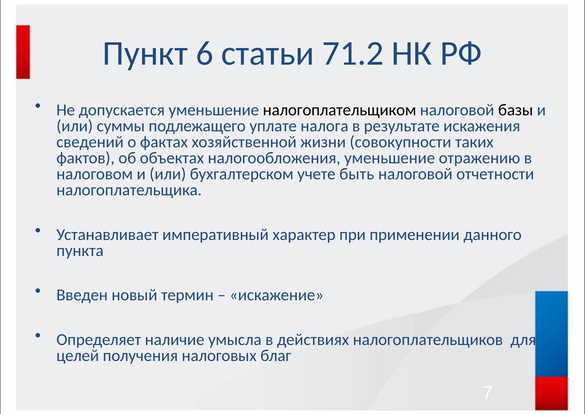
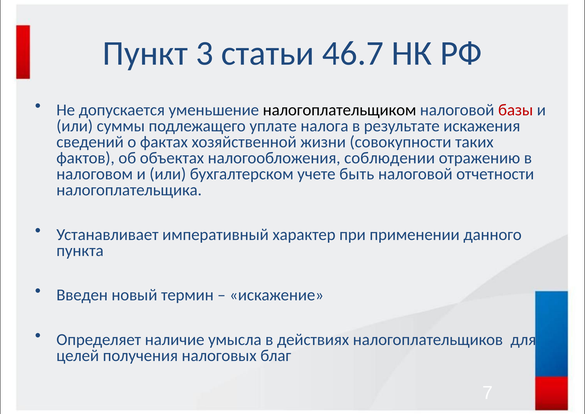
6: 6 -> 3 (204, 53)
71.2: 71.2 -> 46.7 (353, 53)
базы colour: black -> red (516, 110)
налогообложения уменьшение: уменьшение -> соблюдении (390, 158)
